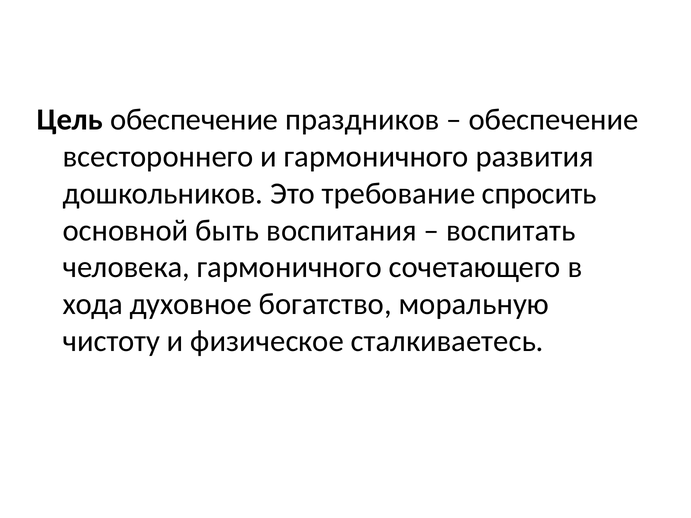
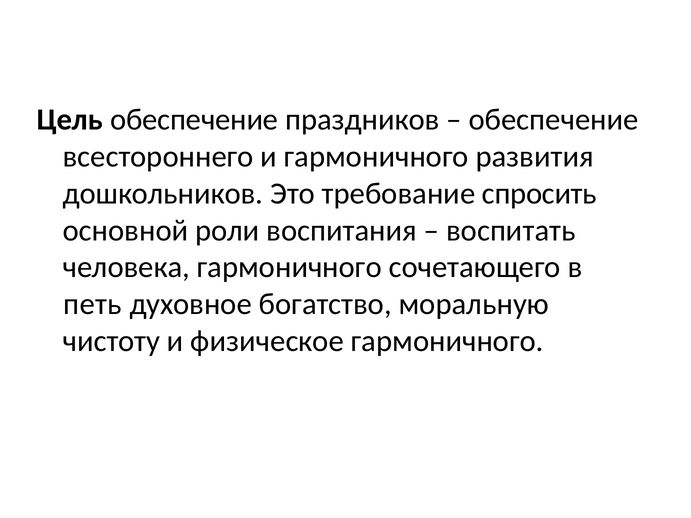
быть: быть -> роли (227, 230)
хода: хода -> петь (92, 304)
физическое сталкиваетесь: сталкиваетесь -> гармоничного (447, 341)
